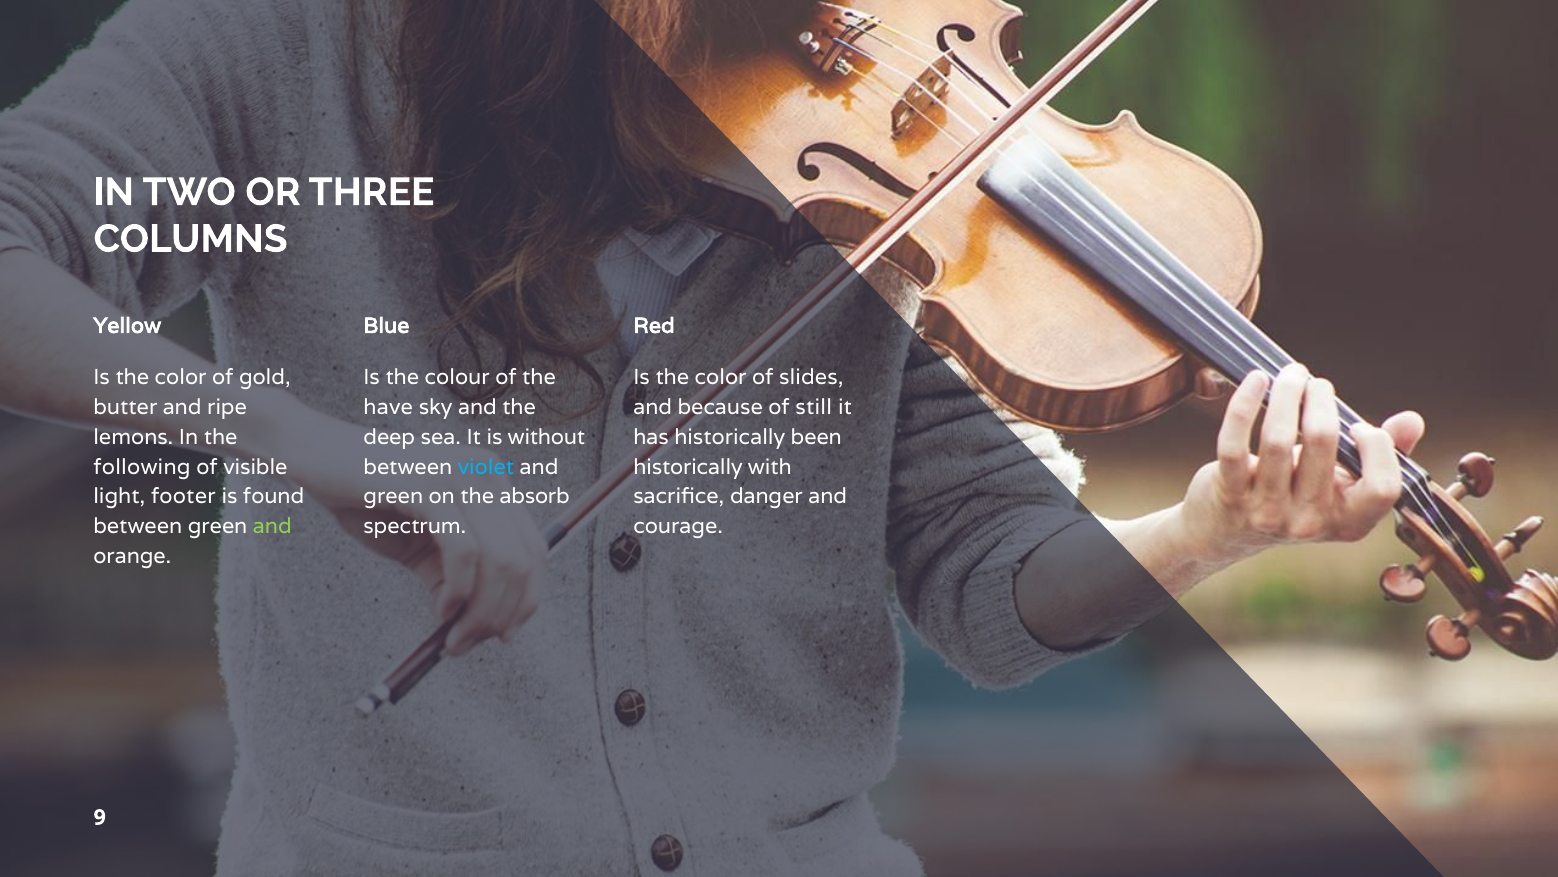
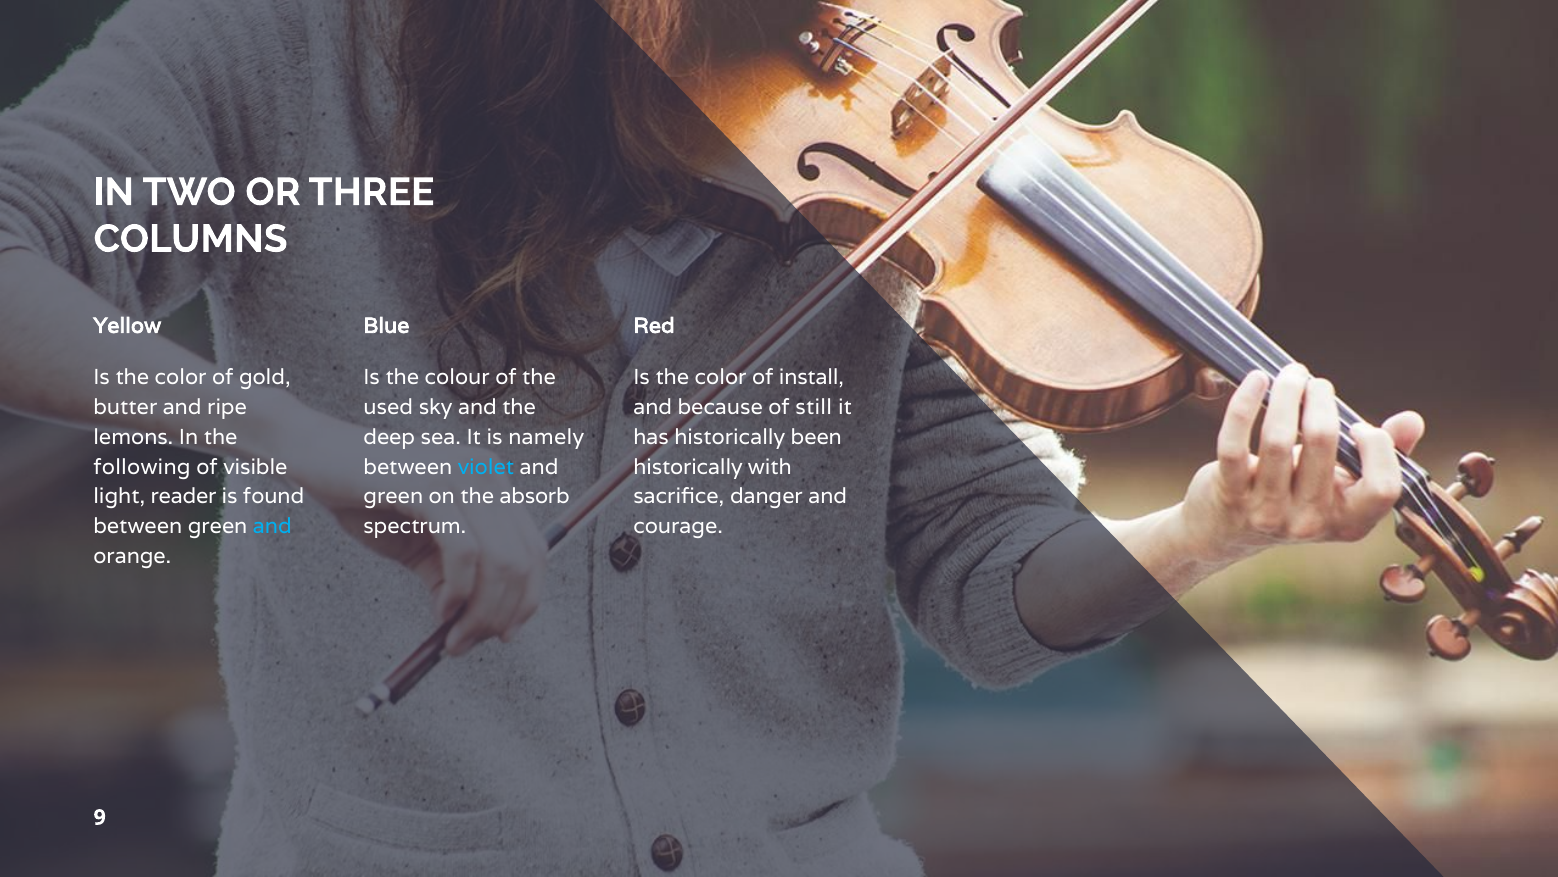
slides: slides -> install (811, 377)
have: have -> used (388, 407)
without: without -> namely (546, 437)
footer: footer -> reader (184, 497)
and colour: light green -> light blue (272, 526)
